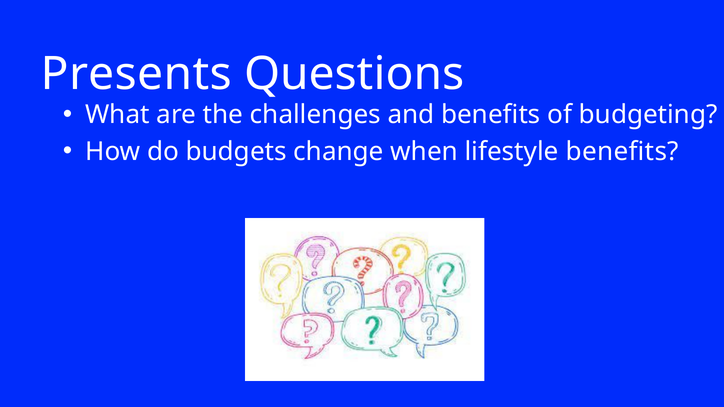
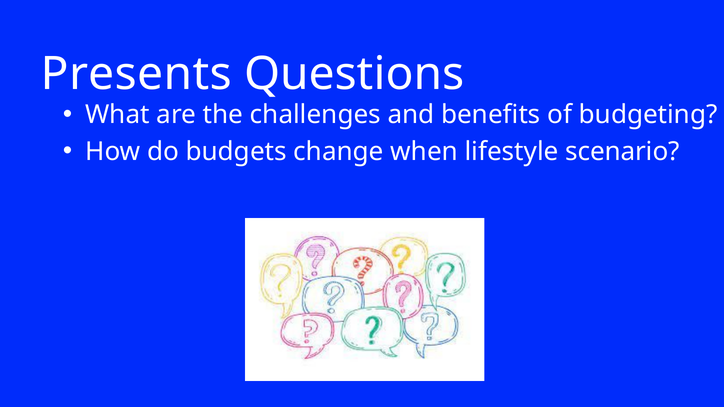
lifestyle benefits: benefits -> scenario (622, 152)
